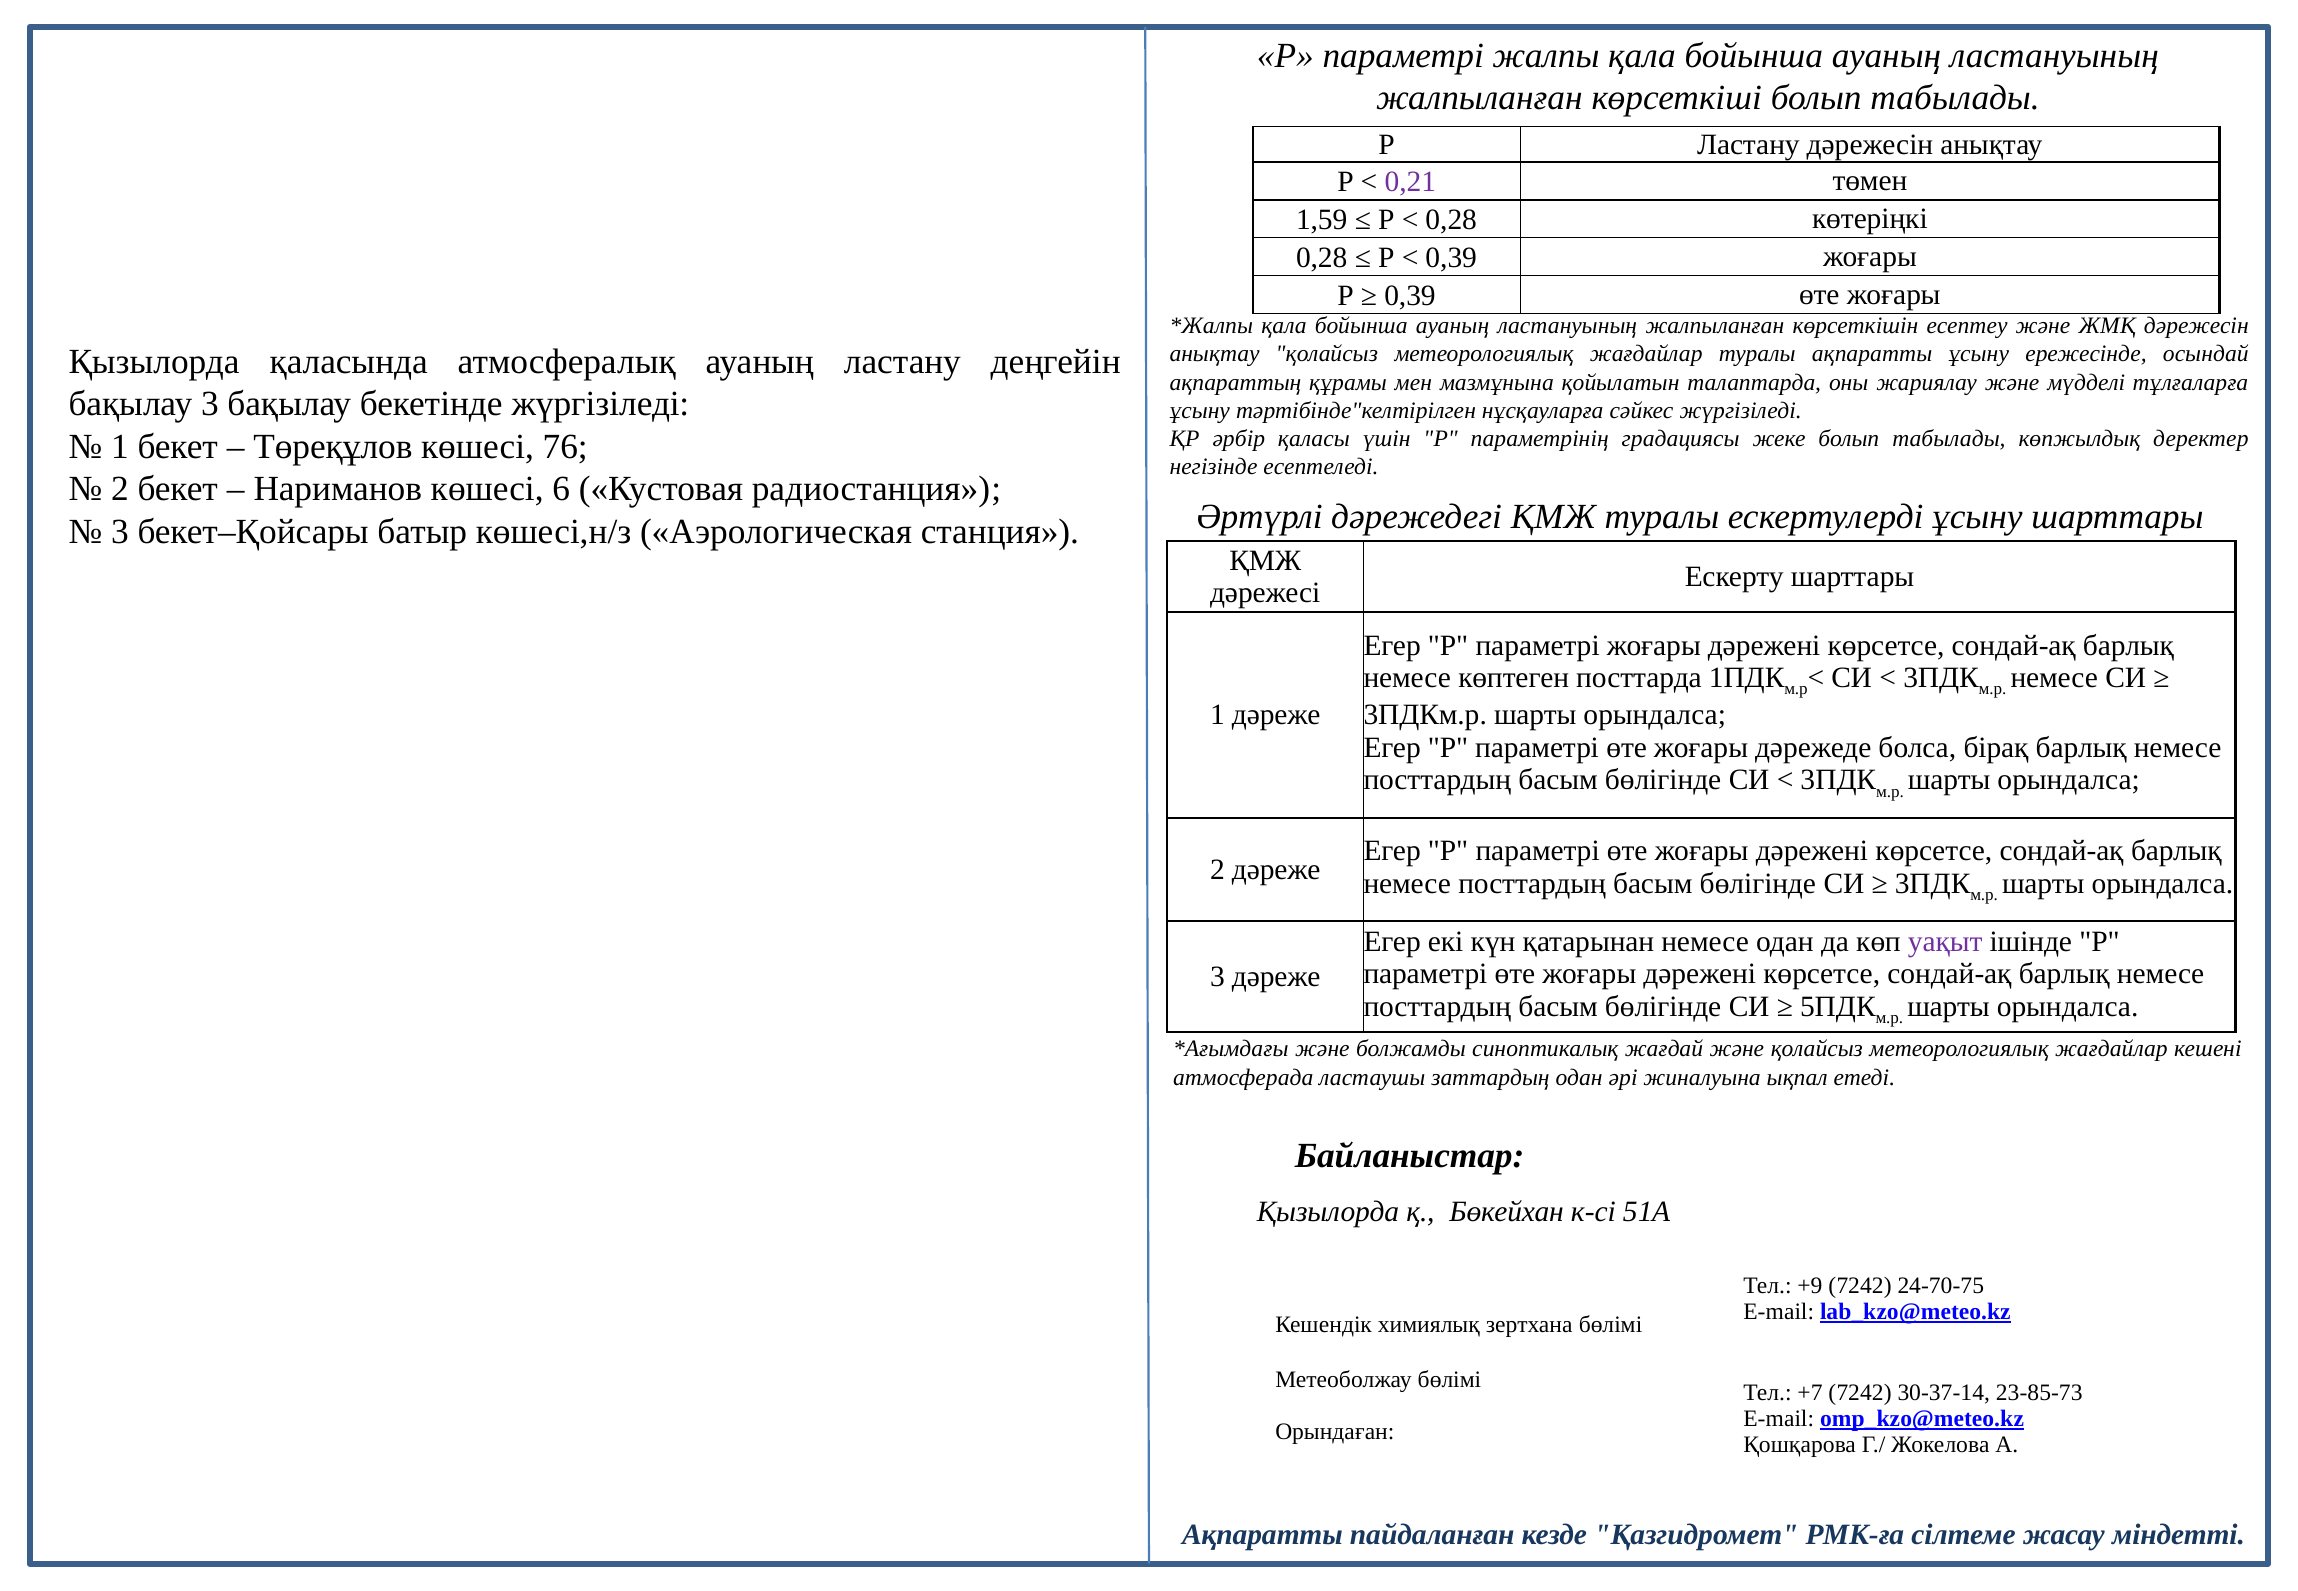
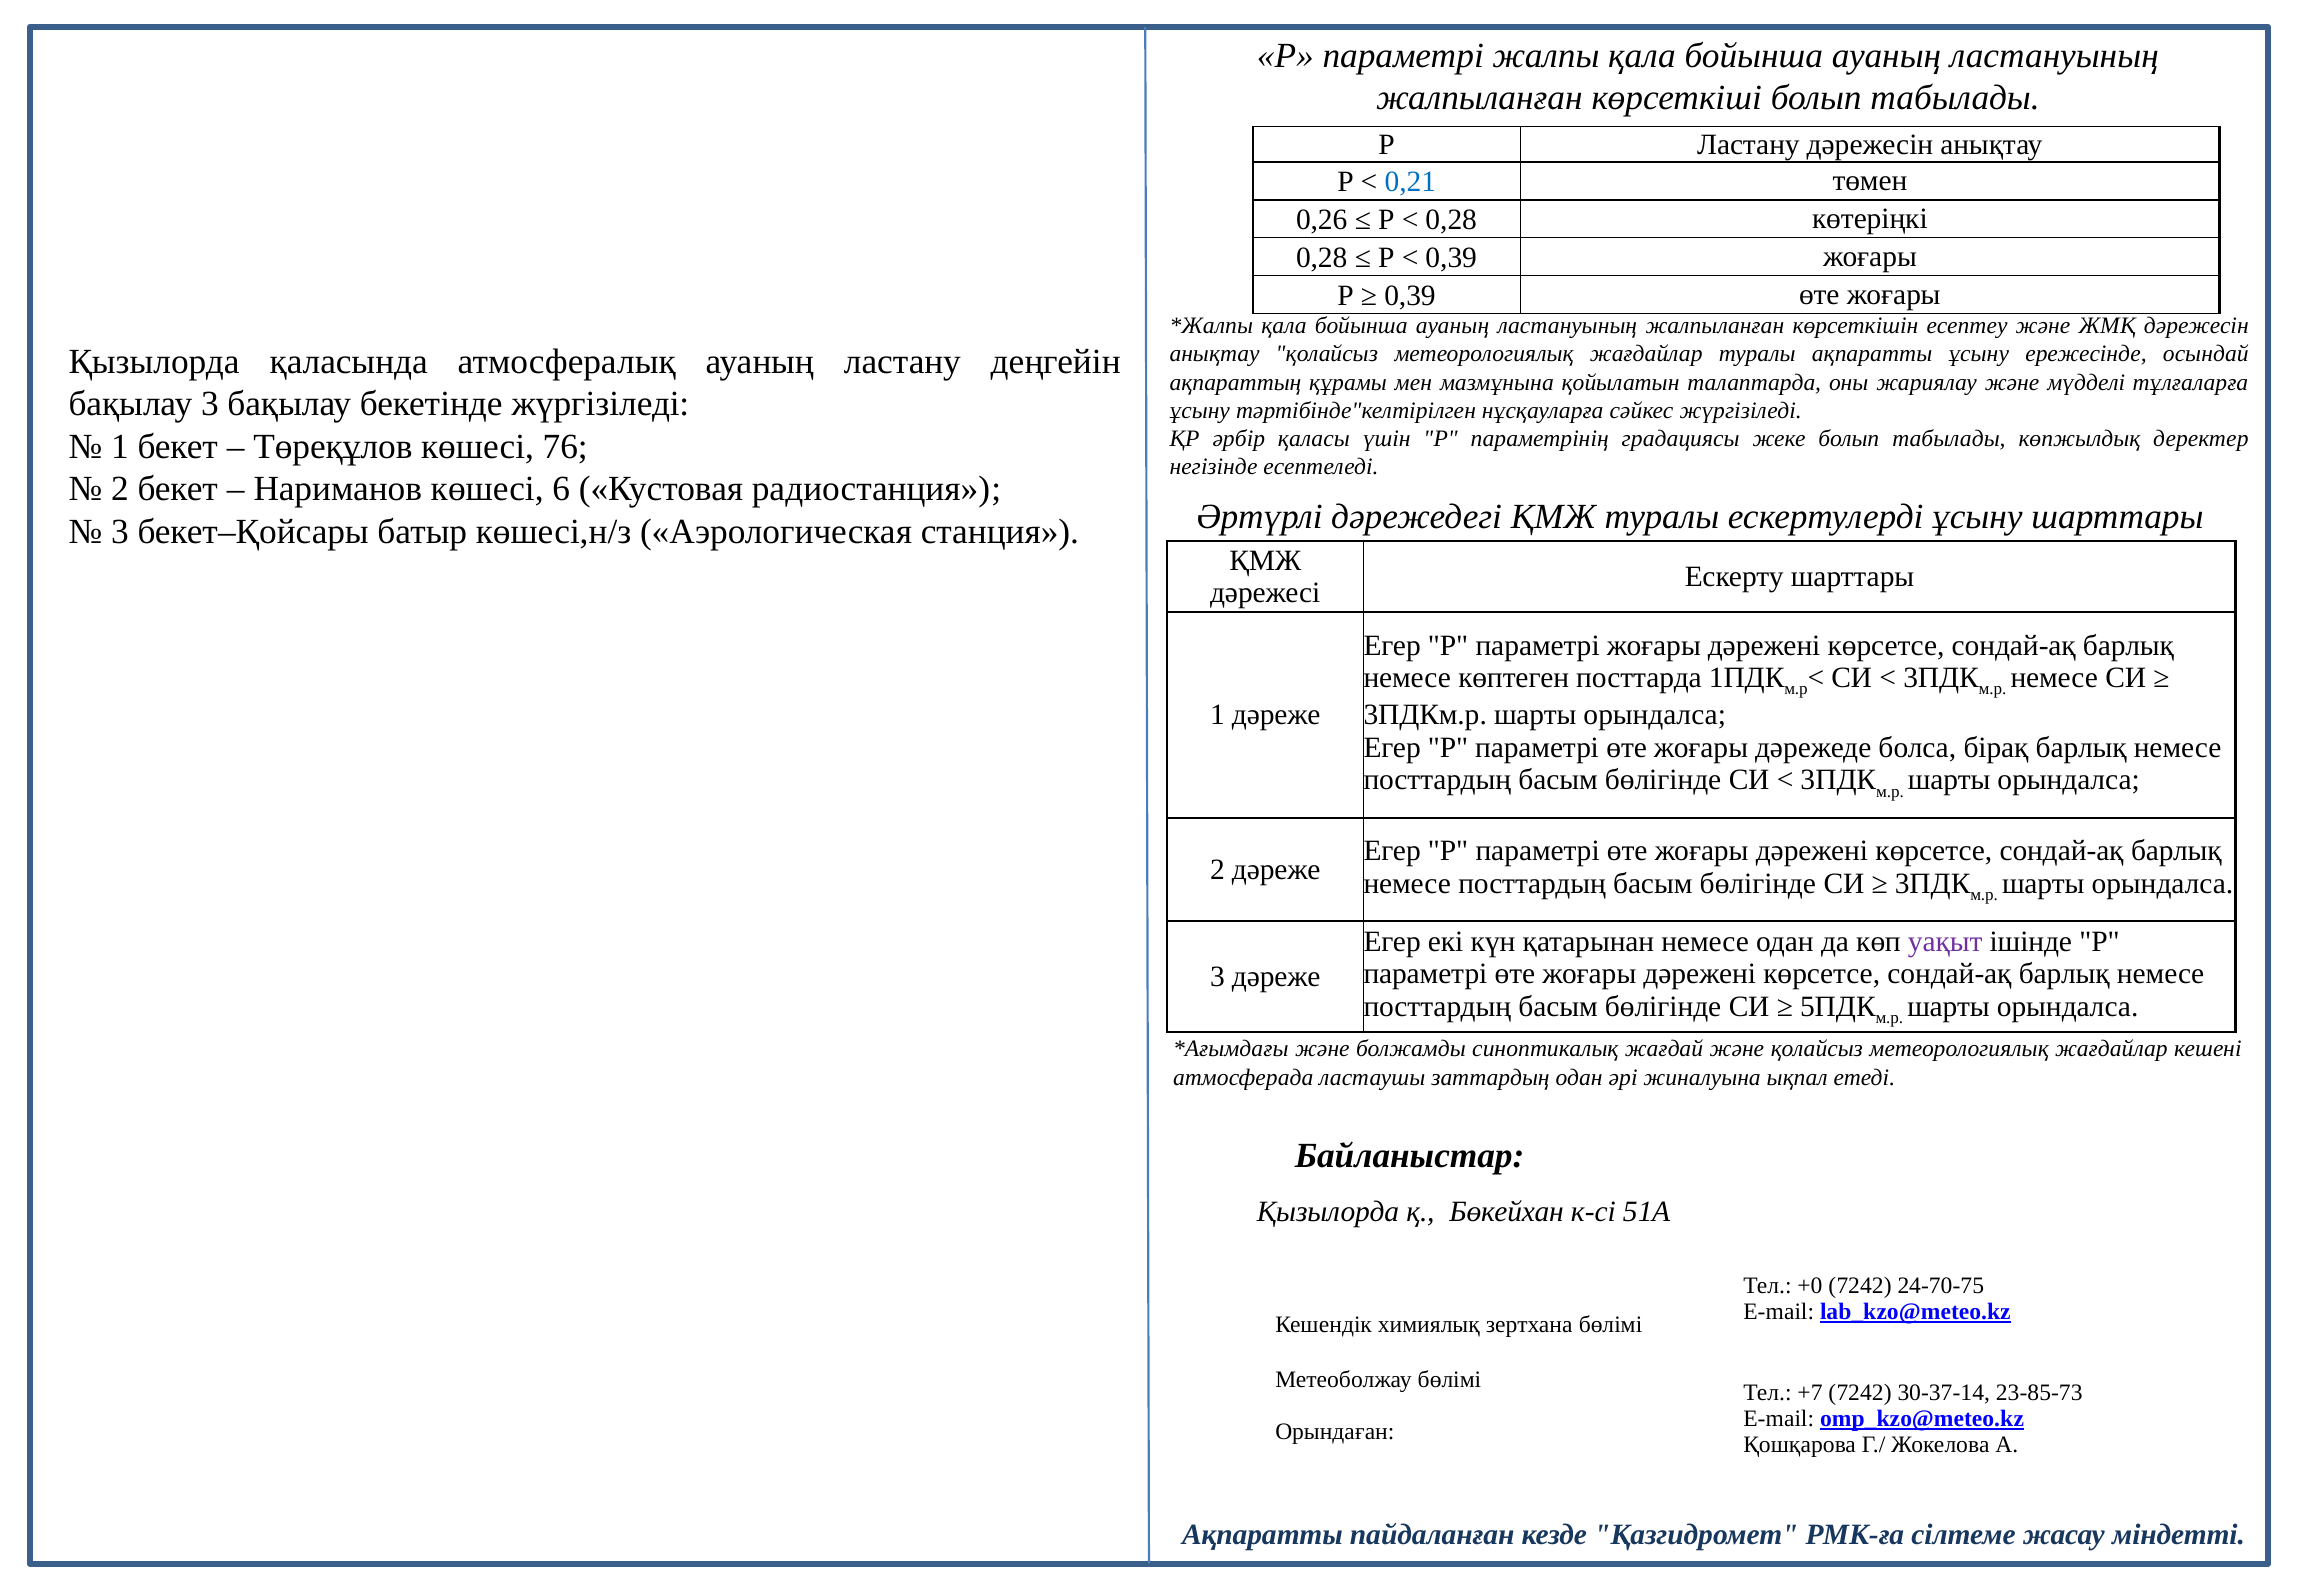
0,21 colour: purple -> blue (1410, 182)
1,59: 1,59 -> 0,26 (1322, 220)
+9: +9 -> +0 (1810, 1285)
